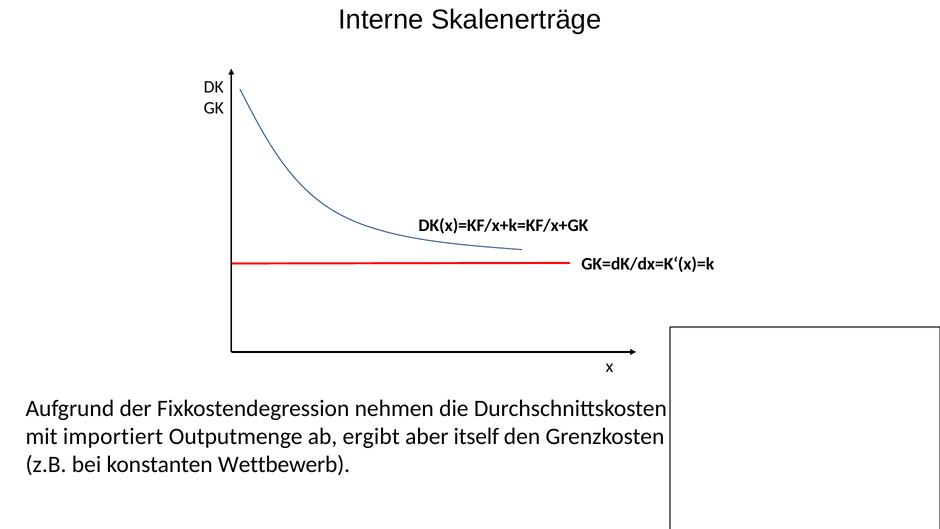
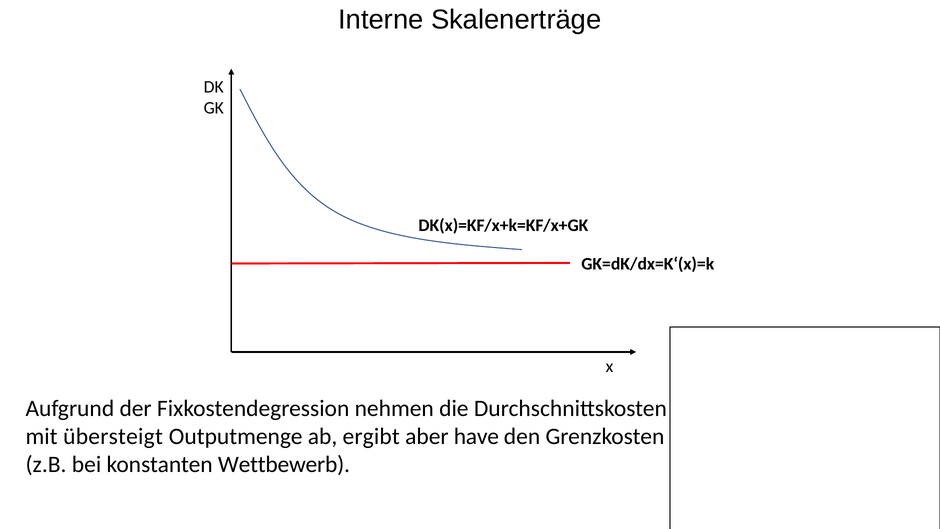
importiert: importiert -> übersteigt (113, 436)
itself: itself -> have (476, 436)
